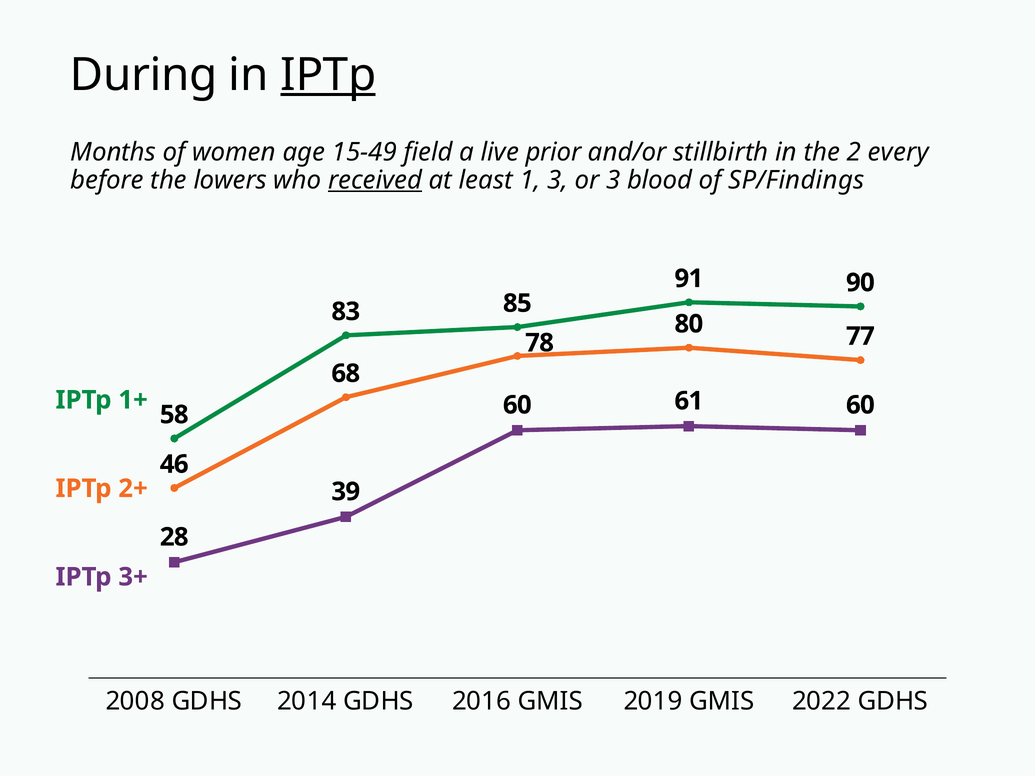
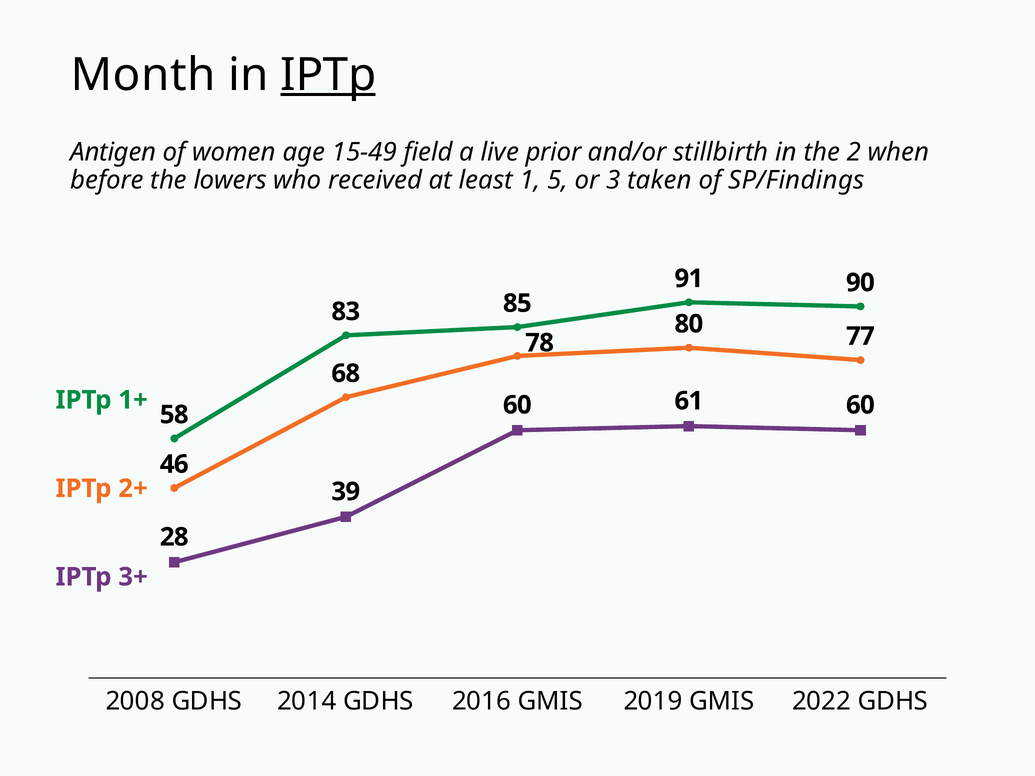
During: During -> Month (143, 75)
Months: Months -> Antigen (113, 152)
every: every -> when (898, 152)
received underline: present -> none (375, 180)
1 3: 3 -> 5 (558, 180)
blood: blood -> taken (659, 180)
